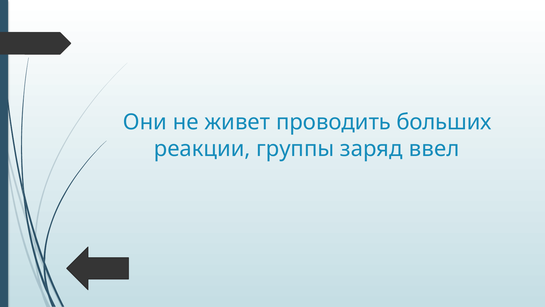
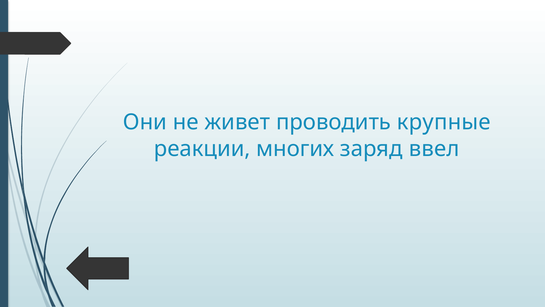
больших: больших -> крупные (444, 122)
группы: группы -> многих (295, 148)
